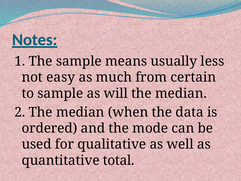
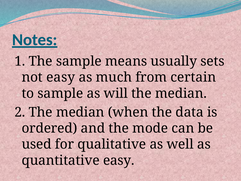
less: less -> sets (212, 61)
quantitative total: total -> easy (119, 160)
